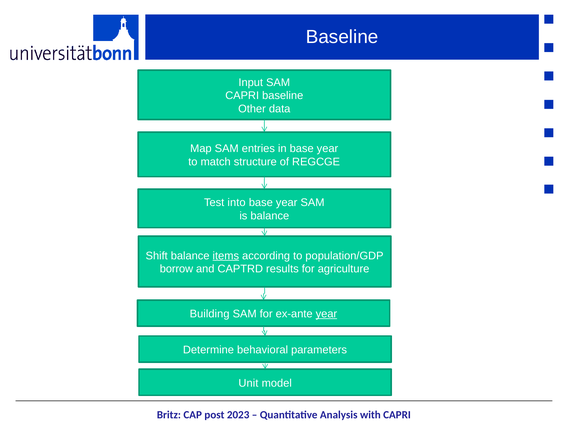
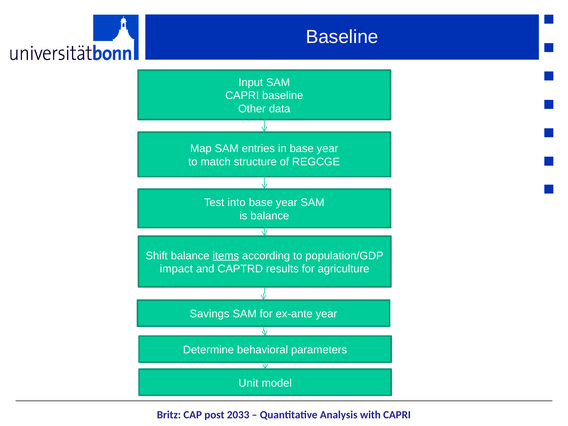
borrow: borrow -> impact (176, 269)
Building: Building -> Savings (210, 314)
year underline: present -> none (326, 314)
2023: 2023 -> 2033 (238, 415)
